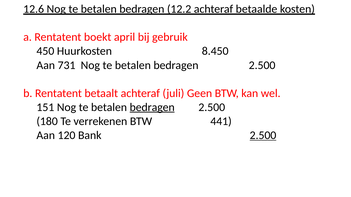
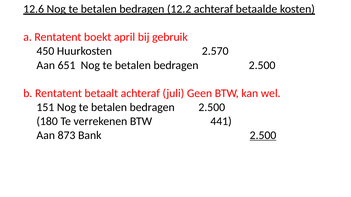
8.450: 8.450 -> 2.570 (215, 51)
731: 731 -> 651 (67, 65)
bedragen underline: present -> none (152, 107)
120: 120 -> 873 (67, 136)
